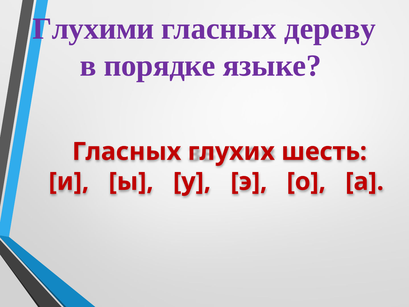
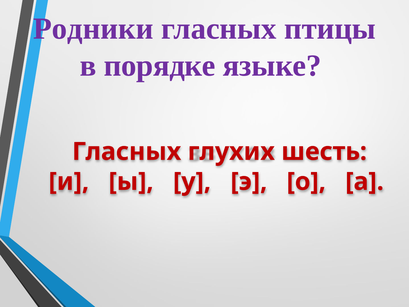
Глухими: Глухими -> Родники (93, 29)
дереву: дереву -> птицы (330, 29)
